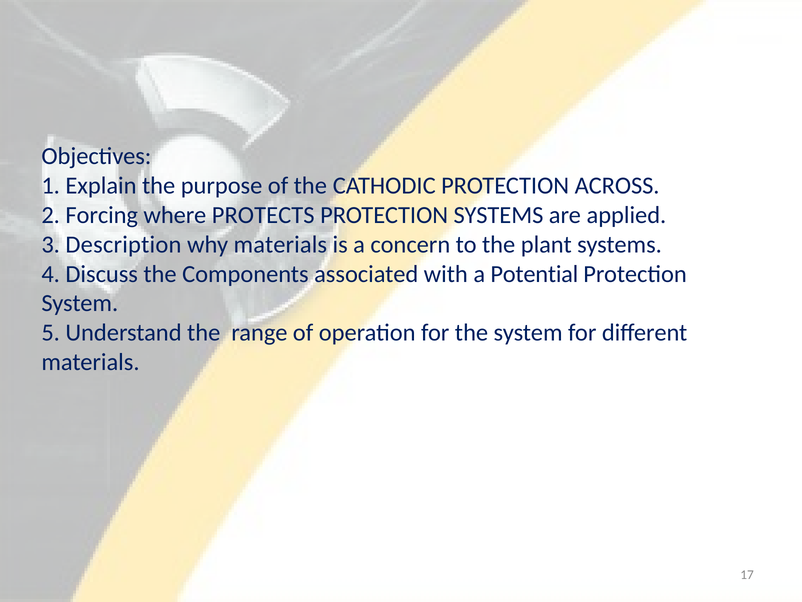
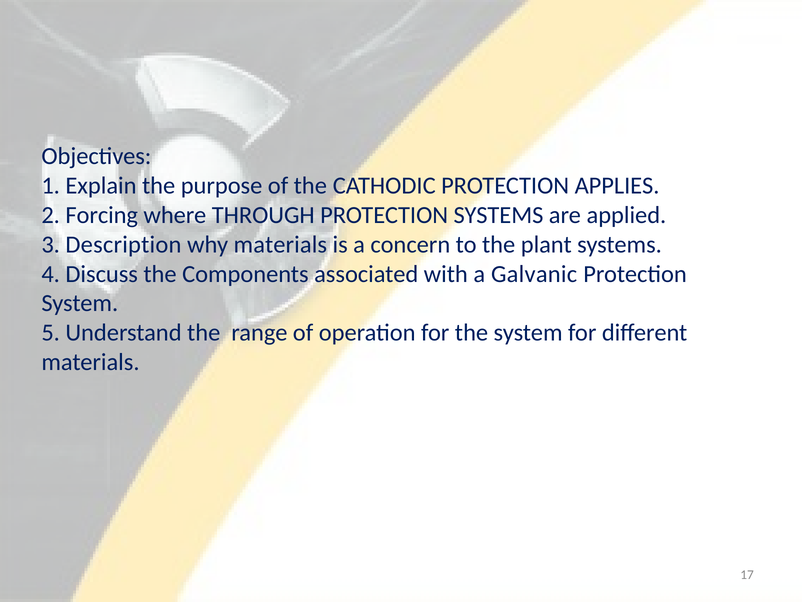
ACROSS: ACROSS -> APPLIES (617, 185)
PROTECTS: PROTECTS -> THROUGH (263, 215)
Potential: Potential -> Galvanic (534, 274)
